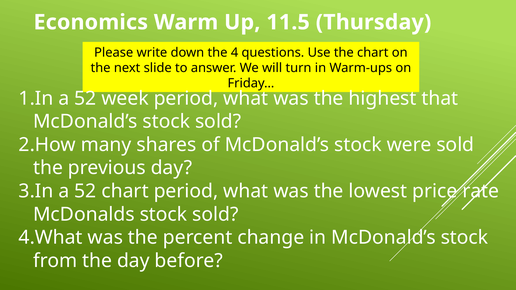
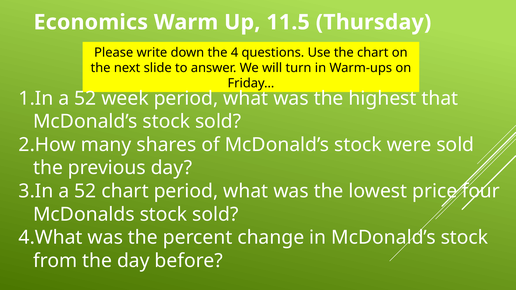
rate: rate -> four (481, 191)
